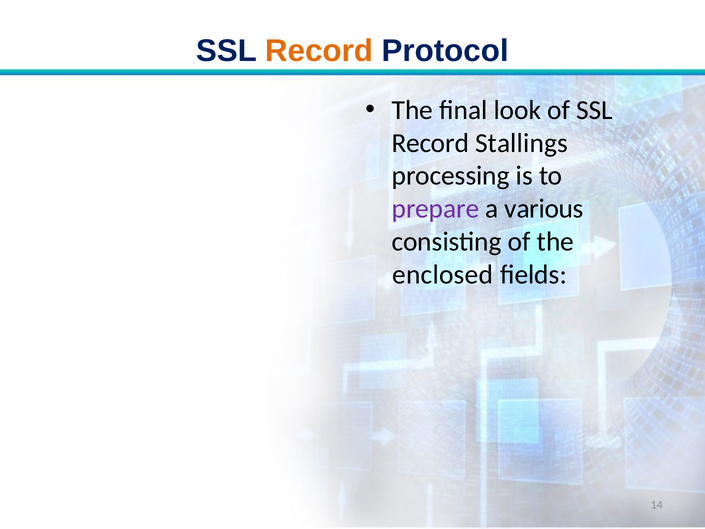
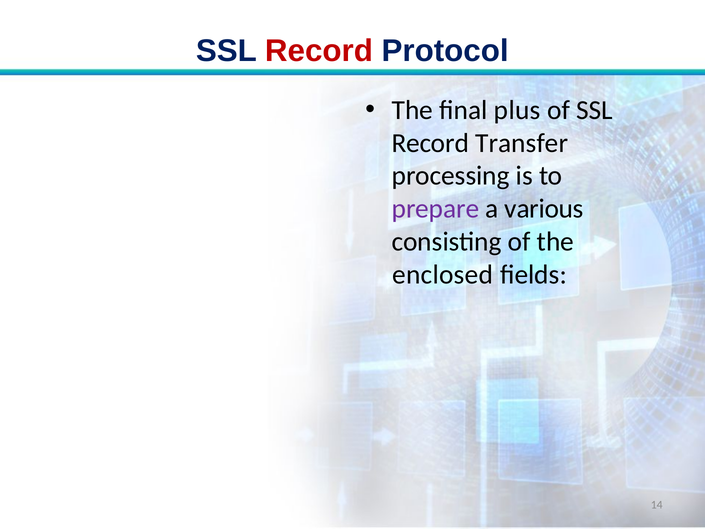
Record colour: orange -> red (319, 51)
look: look -> plus (517, 110)
Stallings: Stallings -> Transfer (522, 143)
